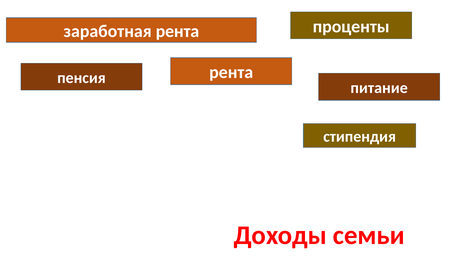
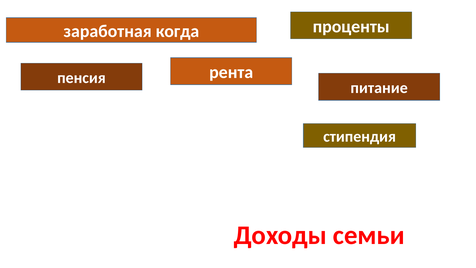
заработная рента: рента -> когда (177, 31)
